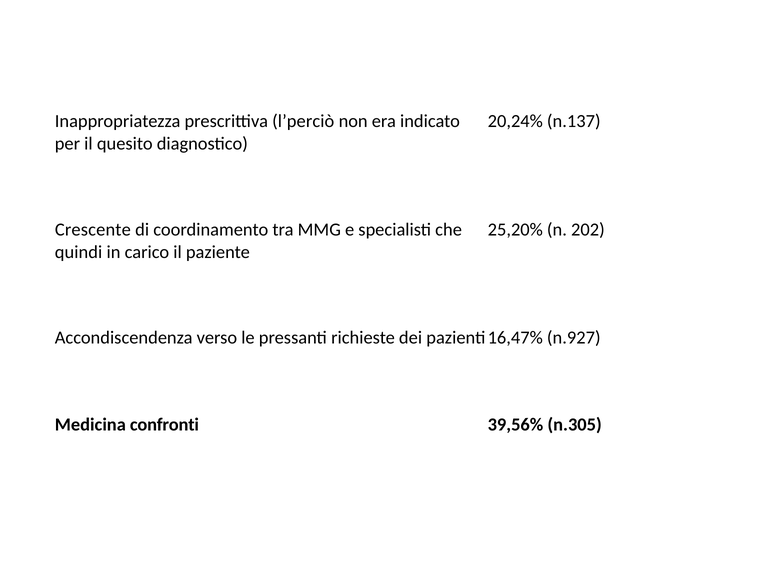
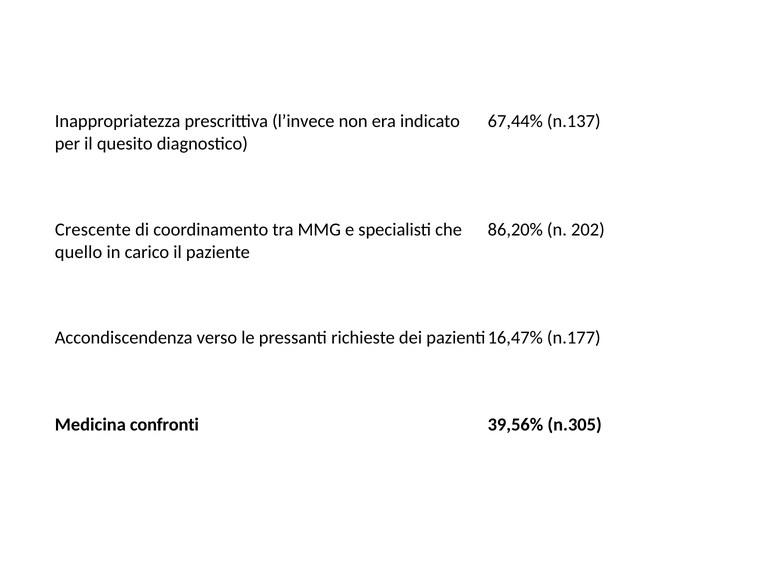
l’perciò: l’perciò -> l’invece (303, 121)
20,24%: 20,24% -> 67,44% (515, 121)
25,20%: 25,20% -> 86,20% (515, 229)
quindi: quindi -> quello (79, 252)
n.927: n.927 -> n.177 (574, 338)
